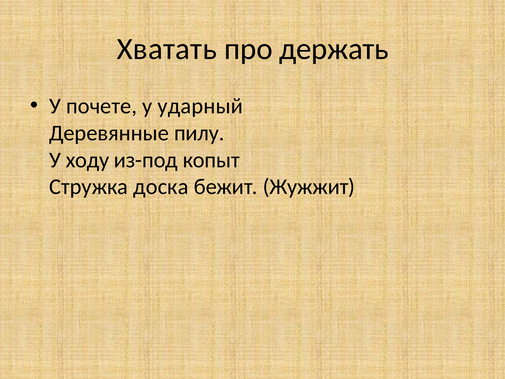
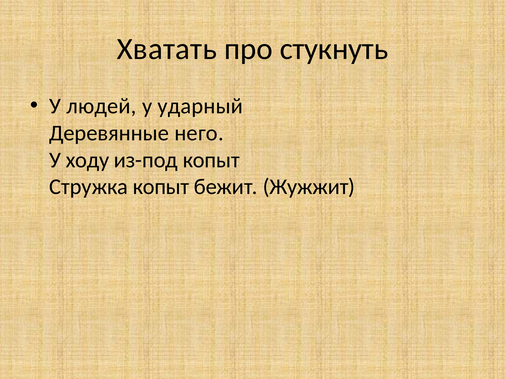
держать: держать -> стукнуть (334, 49)
почете: почете -> людей (101, 106)
пилу: пилу -> него (199, 133)
Стружка доска: доска -> копыт (161, 187)
